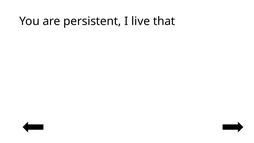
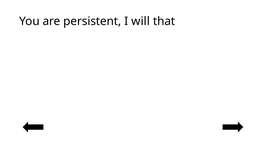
live: live -> will (141, 21)
